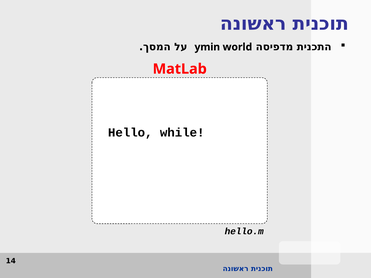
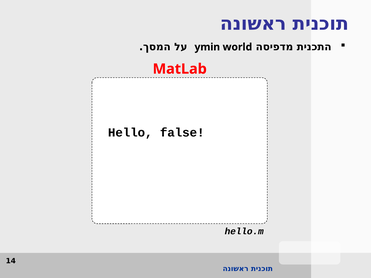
while: while -> false (182, 133)
